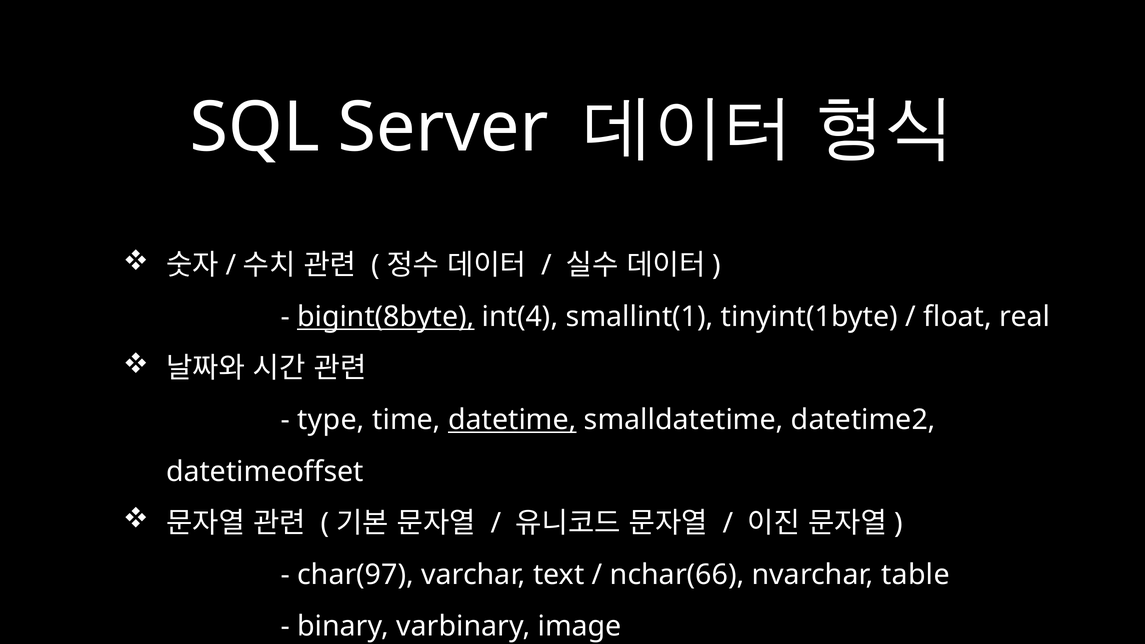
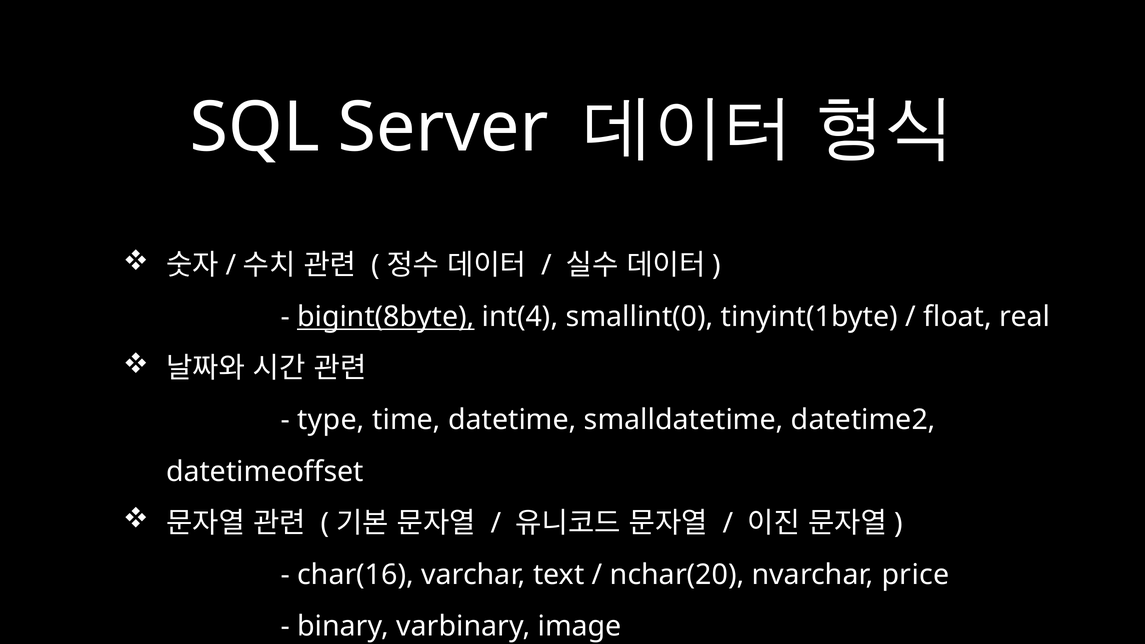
smallint(1: smallint(1 -> smallint(0 (640, 317)
datetime underline: present -> none (512, 420)
char(97: char(97 -> char(16 (355, 575)
nchar(66: nchar(66 -> nchar(20 (677, 575)
table: table -> price (915, 575)
